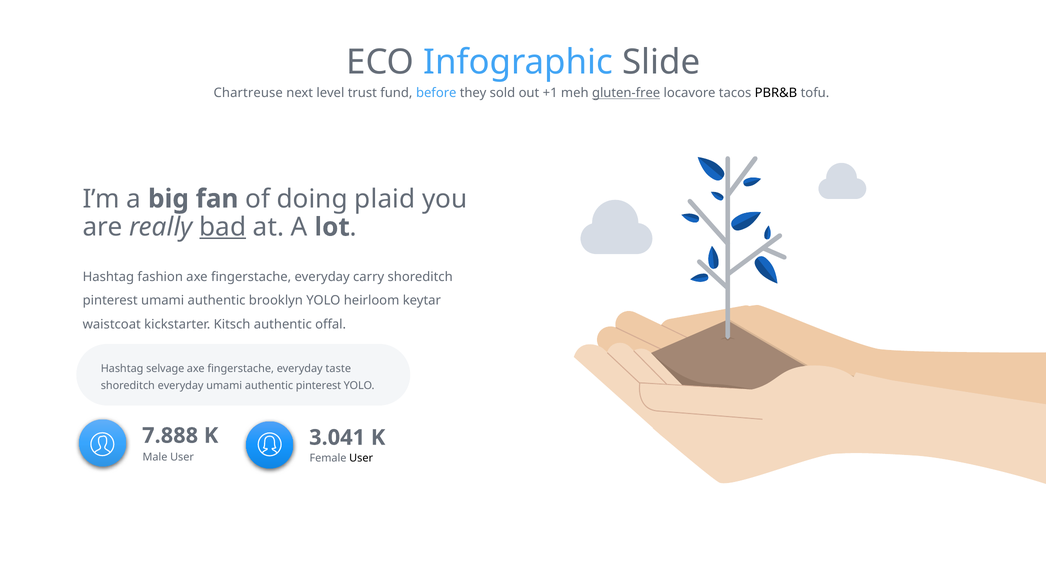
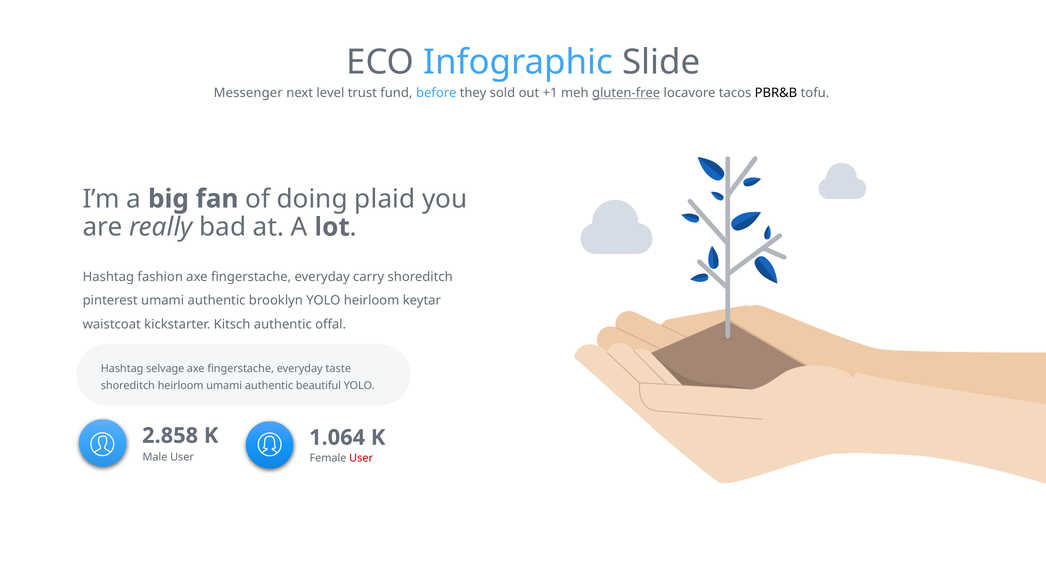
Chartreuse: Chartreuse -> Messenger (248, 93)
bad underline: present -> none (223, 227)
shoreditch everyday: everyday -> heirloom (181, 386)
authentic pinterest: pinterest -> beautiful (318, 386)
7.888: 7.888 -> 2.858 (170, 436)
3.041: 3.041 -> 1.064 (337, 438)
User colour: black -> red (361, 459)
